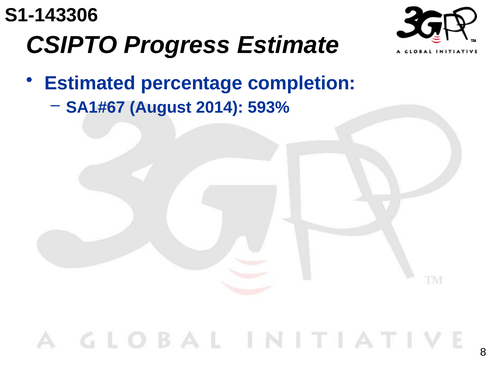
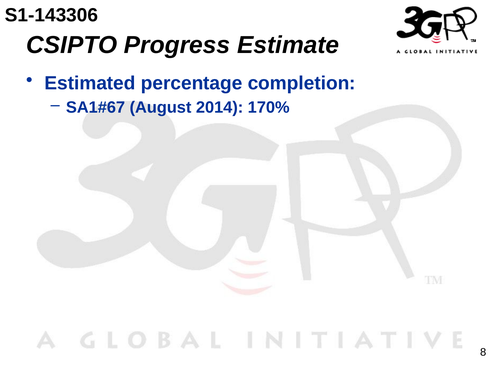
593%: 593% -> 170% (269, 108)
